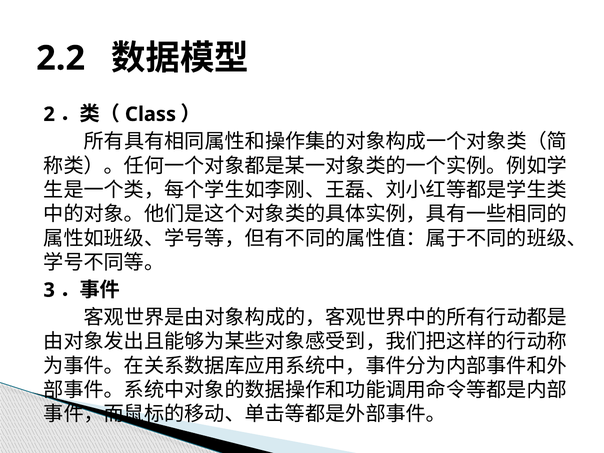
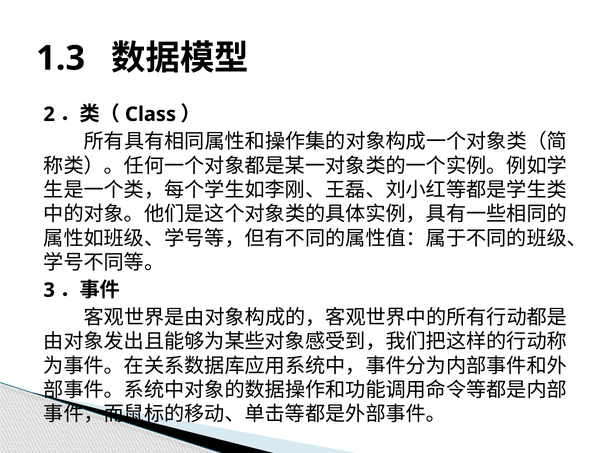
2.2: 2.2 -> 1.3 (61, 58)
